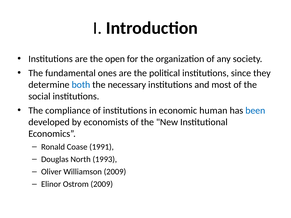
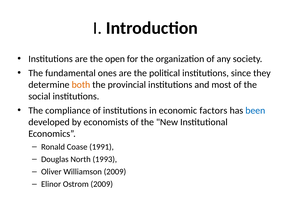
both colour: blue -> orange (81, 85)
necessary: necessary -> provincial (127, 85)
human: human -> factors (213, 111)
